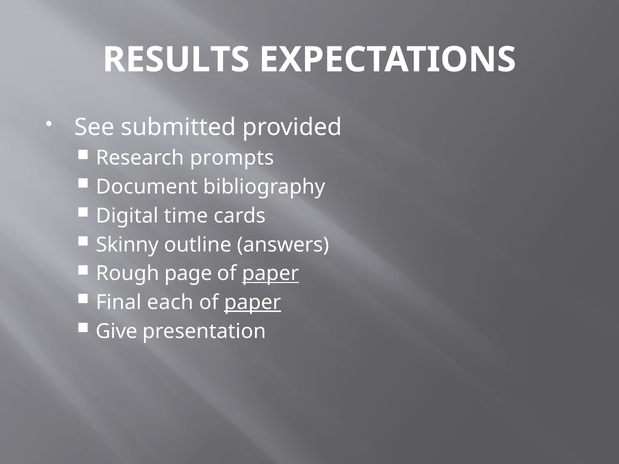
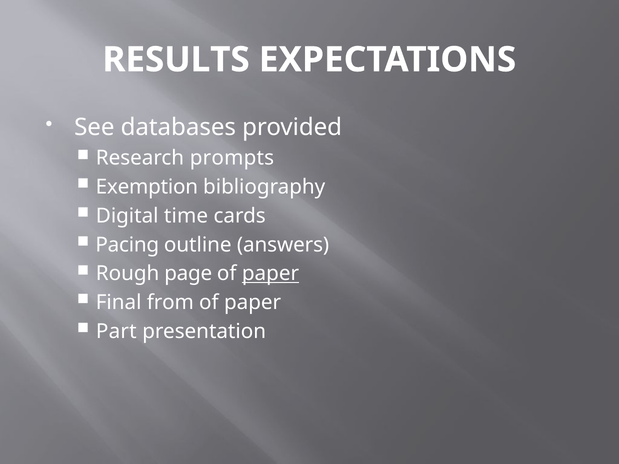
submitted: submitted -> databases (178, 128)
Document: Document -> Exemption (147, 187)
Skinny: Skinny -> Pacing (127, 245)
each: each -> from (170, 303)
paper underline: present -> none (253, 303)
Give: Give -> Part (116, 331)
